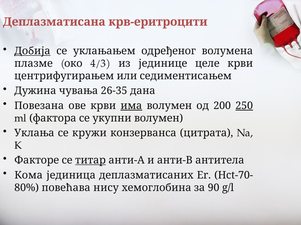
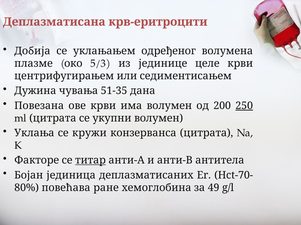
Добија underline: present -> none (32, 51)
4/3: 4/3 -> 5/3 (100, 64)
26-35: 26-35 -> 51-35 (114, 91)
има underline: present -> none (131, 106)
ml фактора: фактора -> цитрата (53, 119)
Кома: Кома -> Бојан (29, 176)
нису: нису -> ране (106, 188)
90: 90 -> 49 (214, 188)
